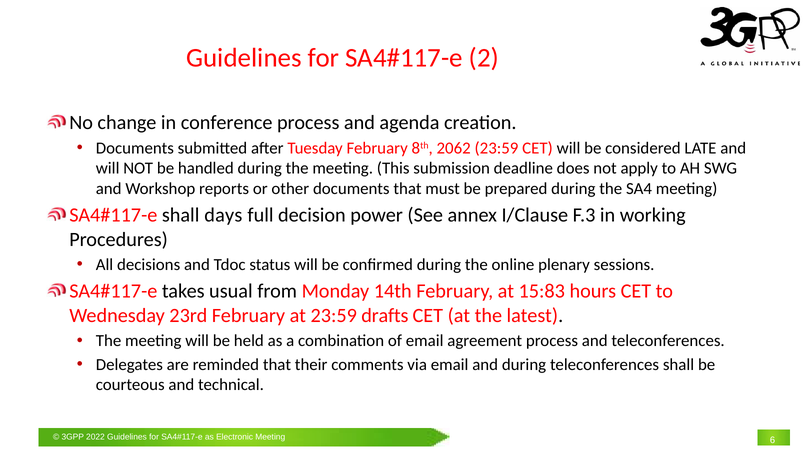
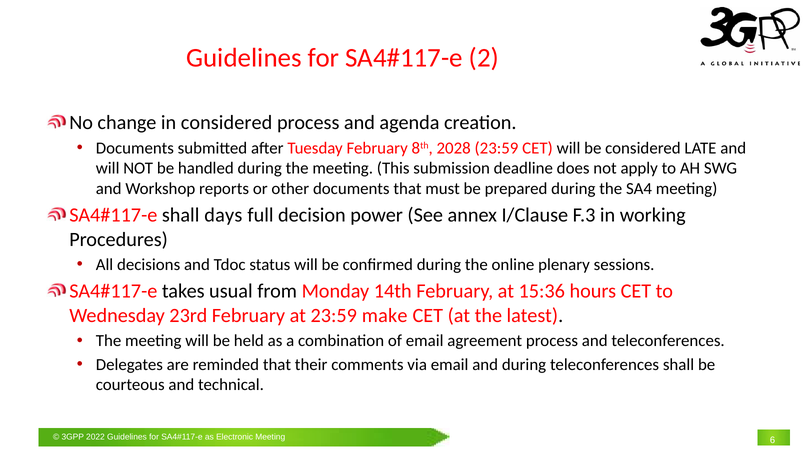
in conference: conference -> considered (227, 123)
2062: 2062 -> 2028 (454, 148)
15:83: 15:83 -> 15:36 (542, 291)
drafts: drafts -> make (385, 316)
